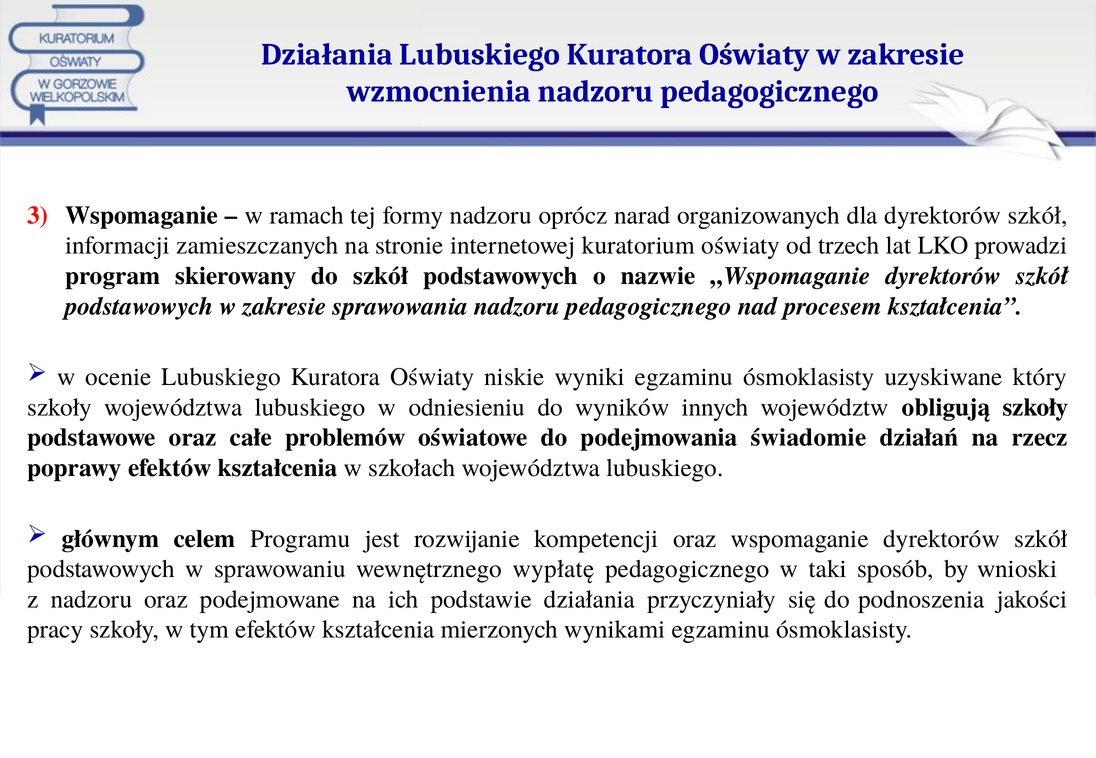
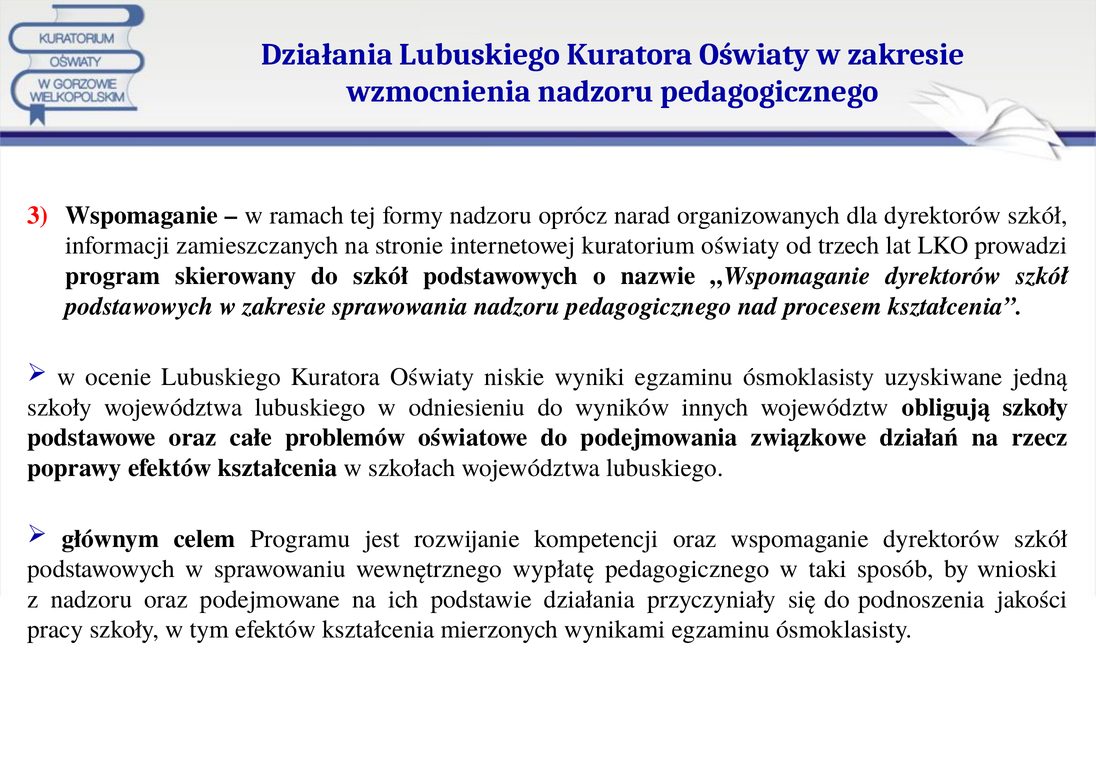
który: który -> jedną (1040, 377)
świadomie: świadomie -> związkowe (809, 438)
